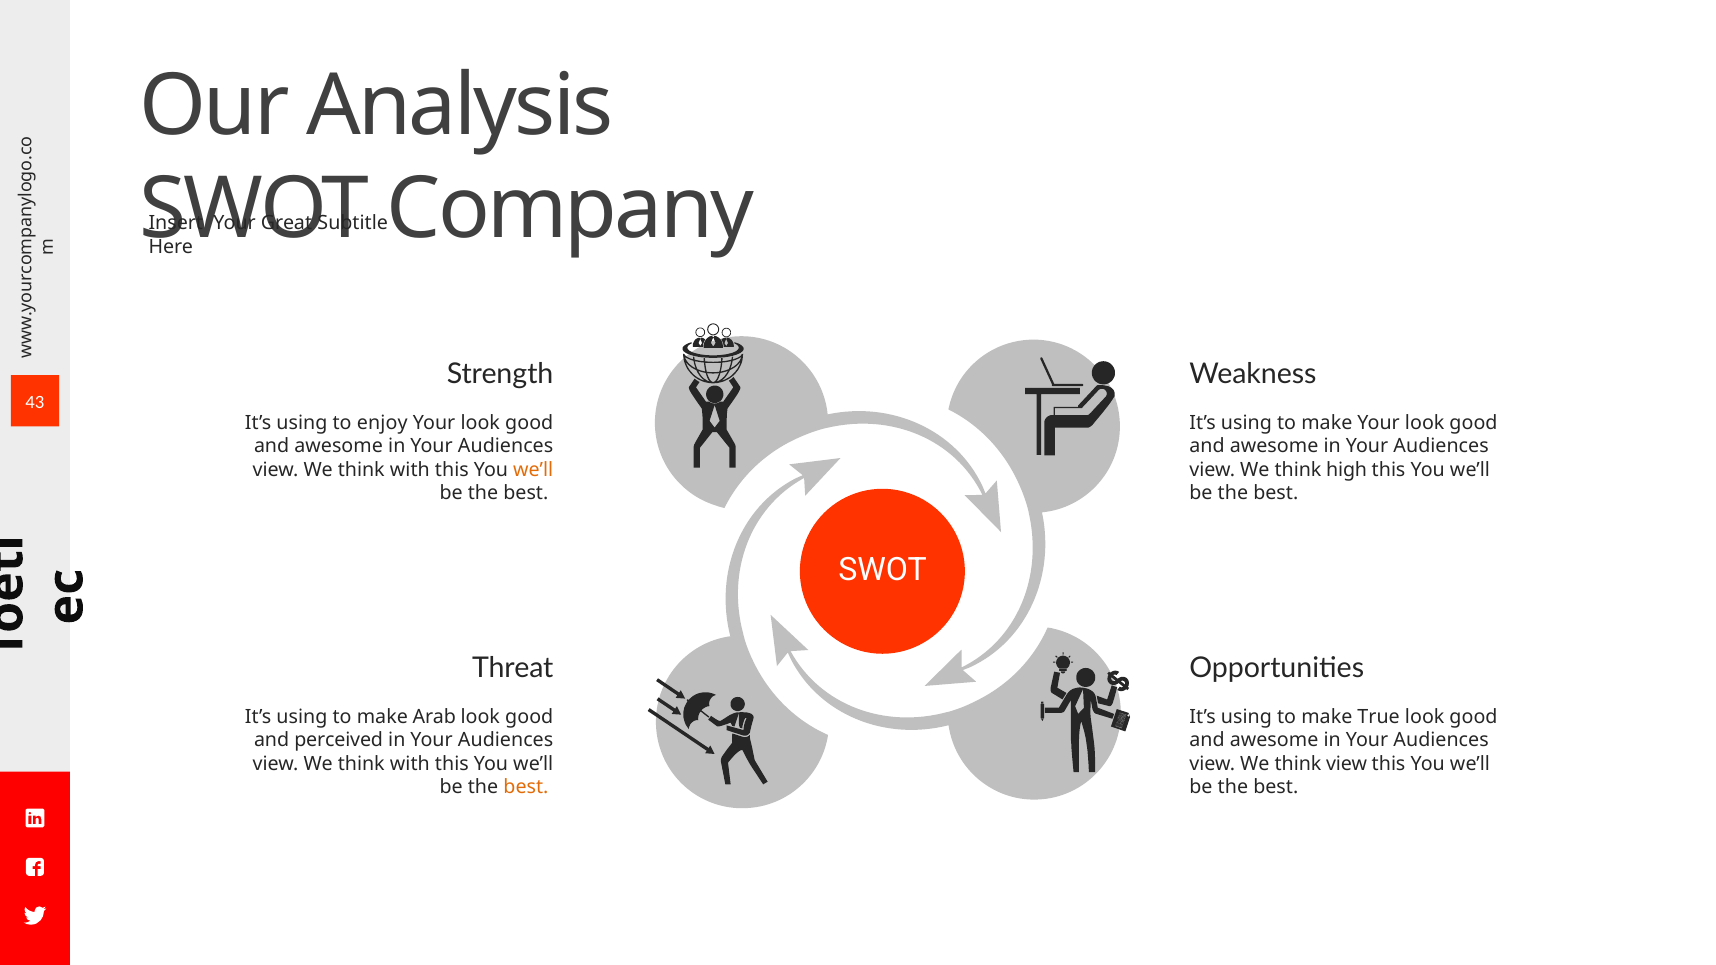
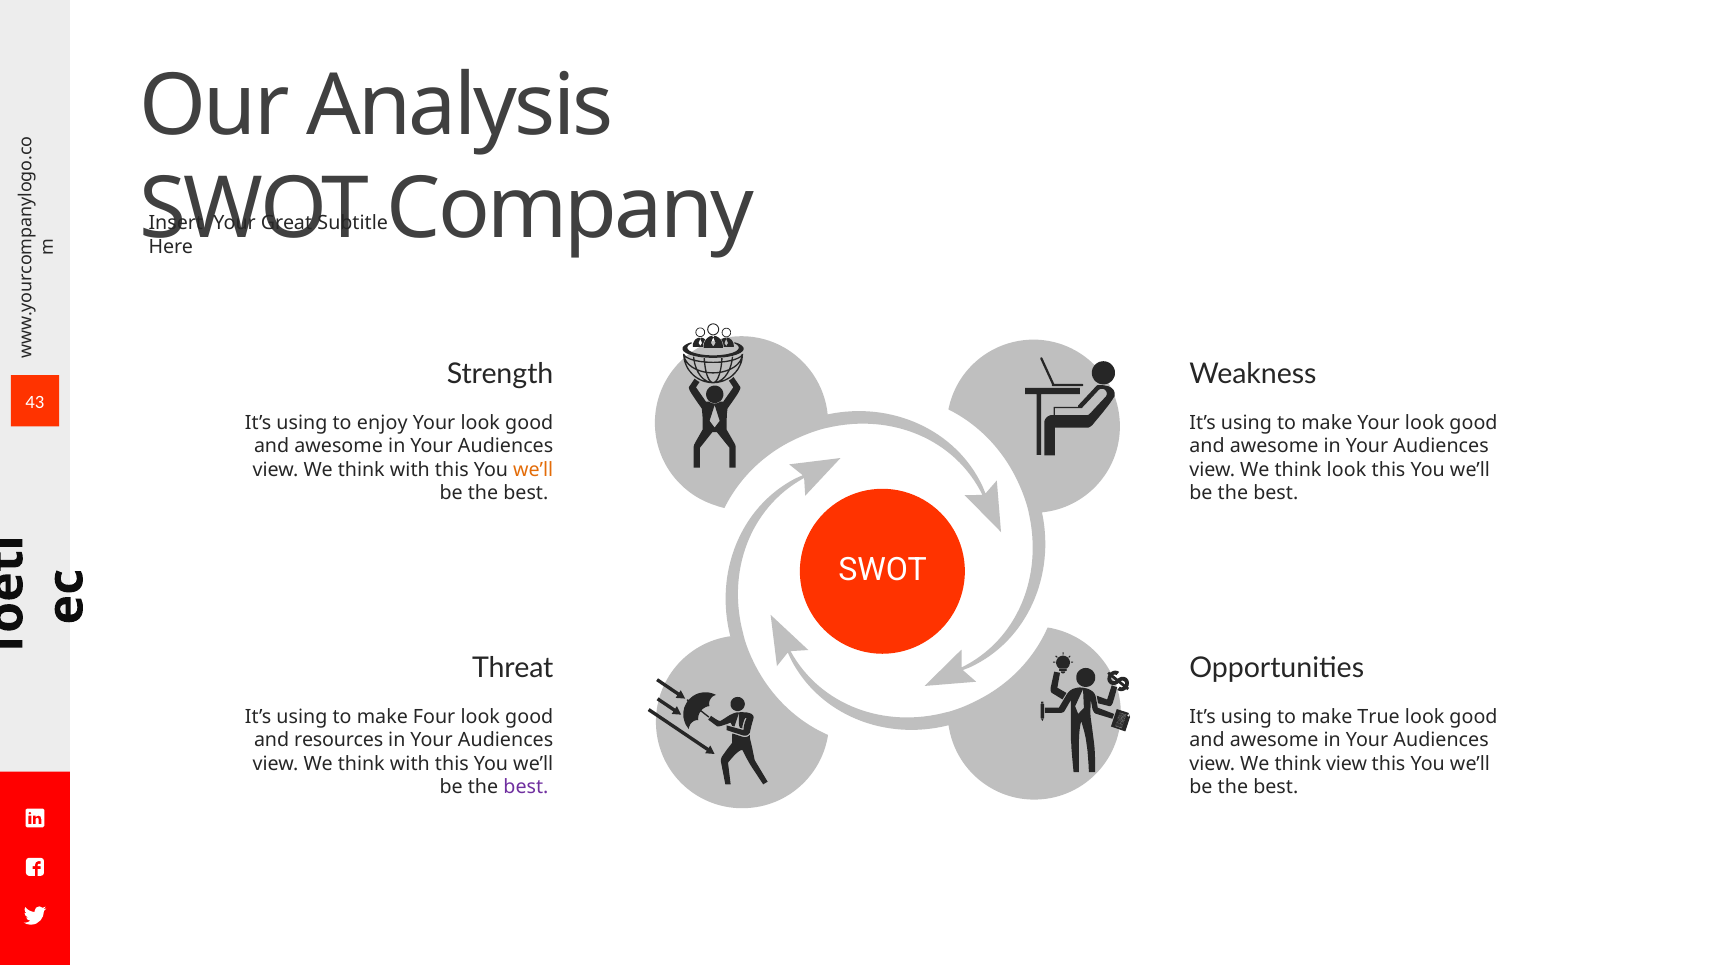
think high: high -> look (1346, 470)
Arab: Arab -> Four (434, 717)
perceived: perceived -> resources (339, 740)
best colour: orange -> purple (526, 788)
